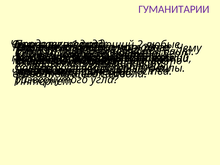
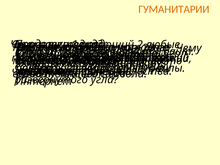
ГУМАНИТАРИИ colour: purple -> orange (174, 9)
